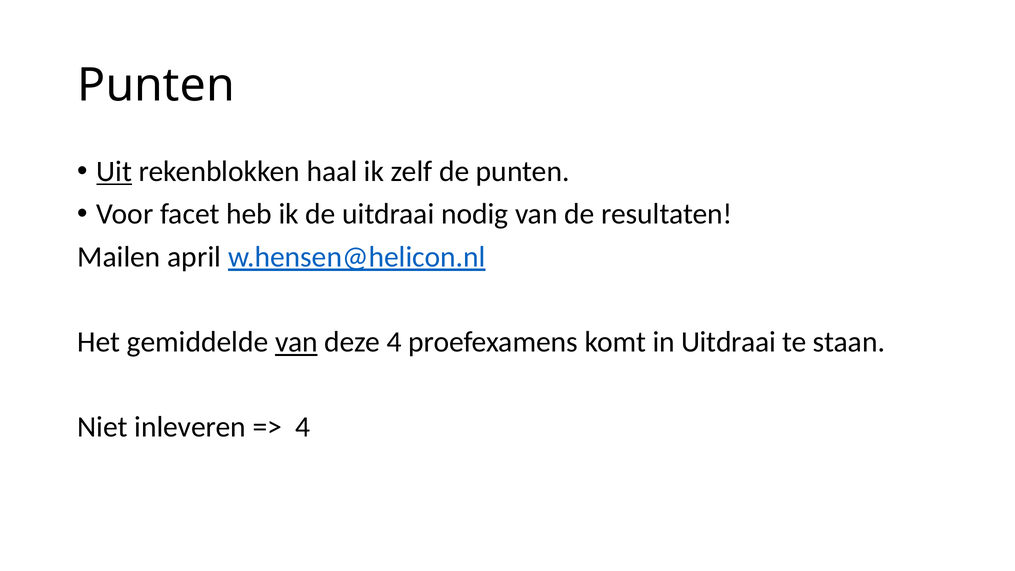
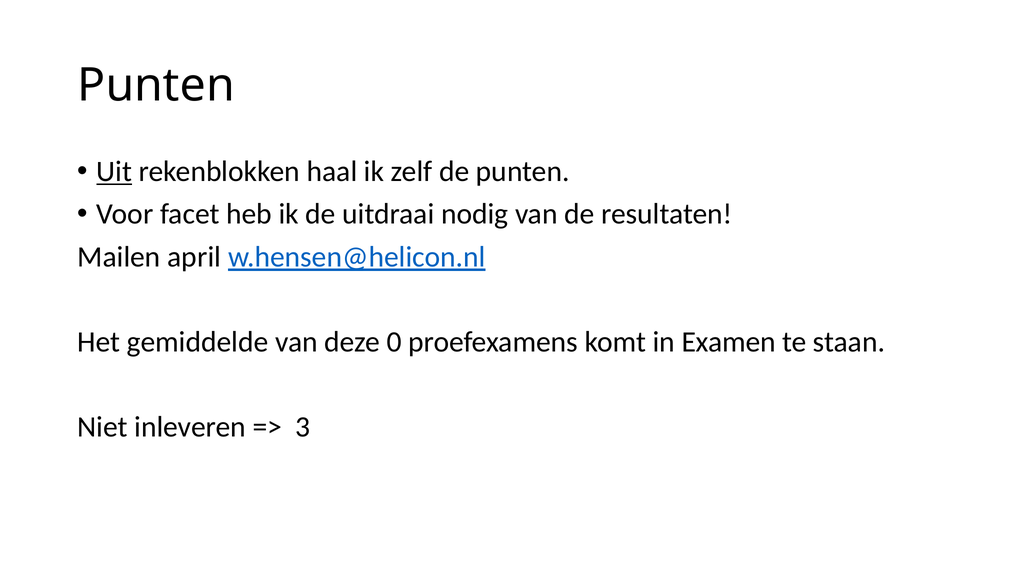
van underline: present -> none (296, 342)
deze 4: 4 -> 0 (394, 342)
in Uitdraai: Uitdraai -> Examen (729, 342)
4: 4 -> 3 (303, 427)
